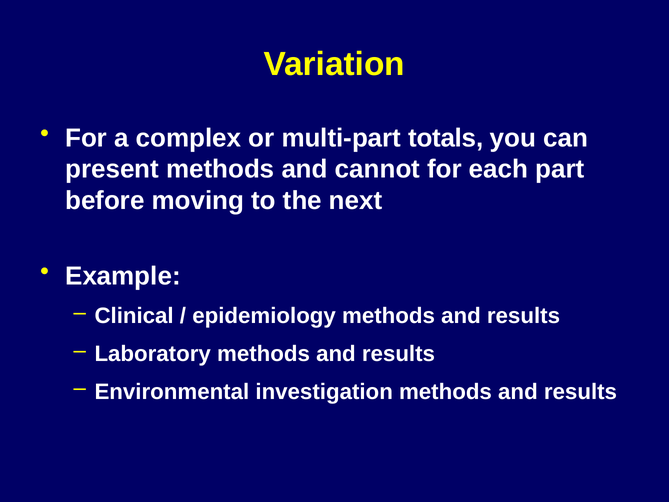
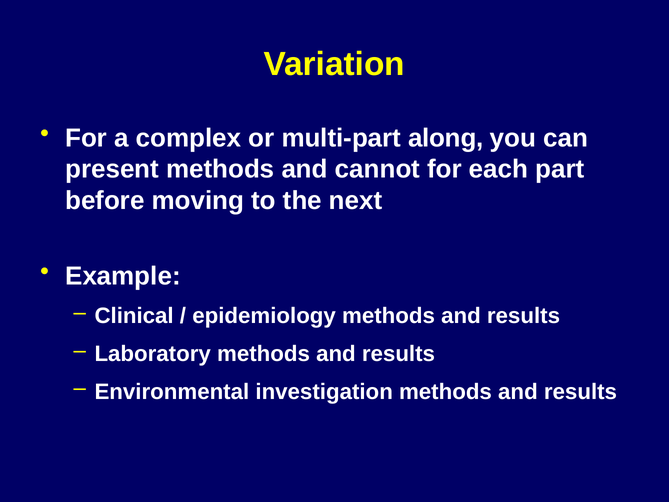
totals: totals -> along (446, 138)
